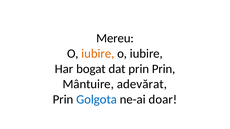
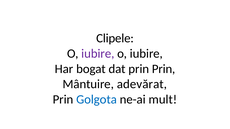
Mereu: Mereu -> Clipele (115, 38)
iubire colour: orange -> purple (98, 54)
doar: doar -> mult (163, 100)
